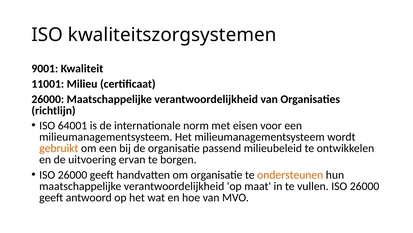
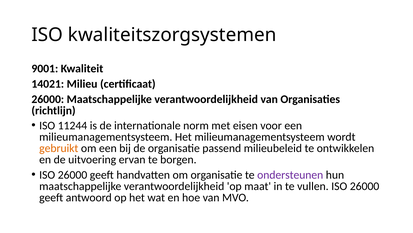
11001: 11001 -> 14021 (48, 84)
64001: 64001 -> 11244 (72, 125)
ondersteunen colour: orange -> purple (290, 174)
